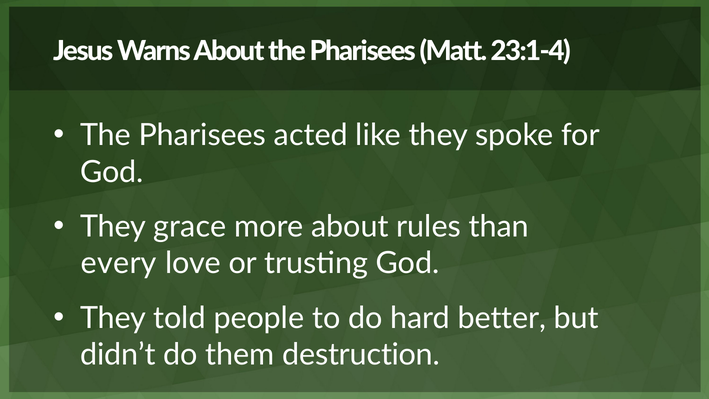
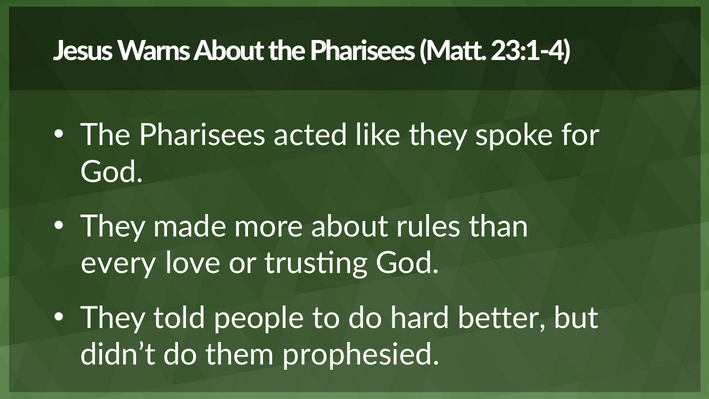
grace: grace -> made (190, 227)
destruction: destruction -> prophesied (361, 355)
